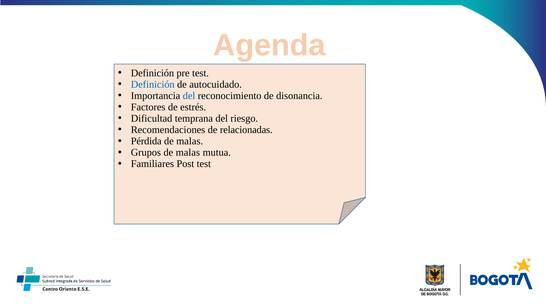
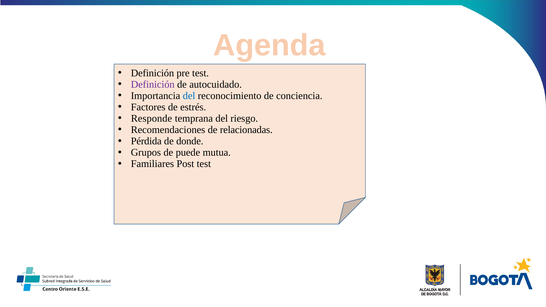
Definición colour: blue -> purple (153, 84)
disonancia: disonancia -> conciencia (299, 96)
Dificultad: Dificultad -> Responde (152, 119)
malas: malas -> donde (190, 141)
Grupos de malas: malas -> puede (188, 153)
